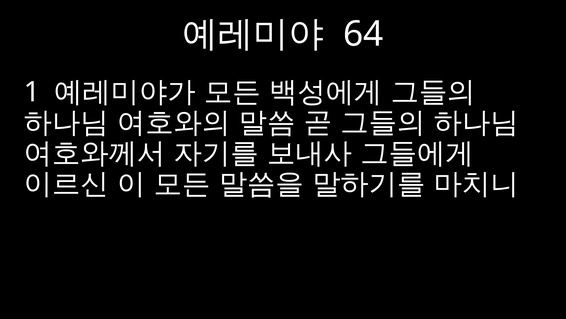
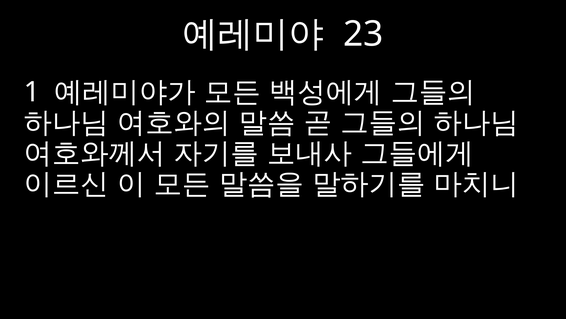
64: 64 -> 23 (363, 34)
